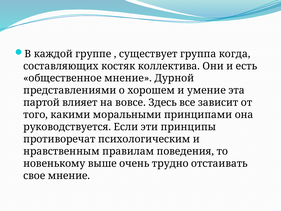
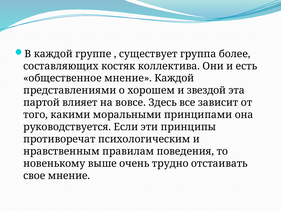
когда: когда -> более (235, 54)
мнение Дурной: Дурной -> Каждой (174, 78)
умение: умение -> звездой (206, 90)
